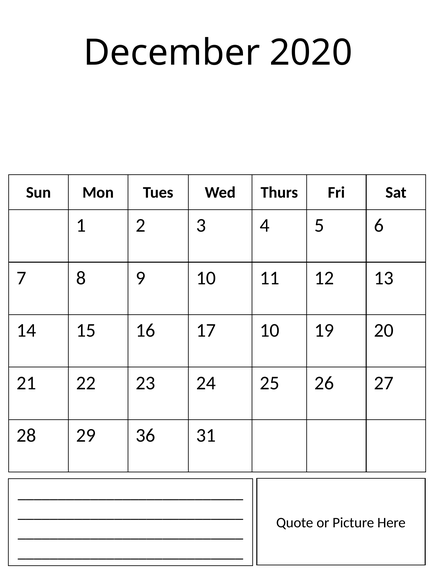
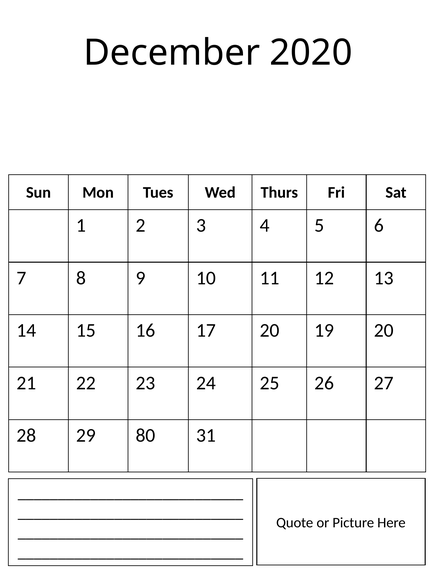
17 10: 10 -> 20 (270, 330)
36: 36 -> 80 (145, 435)
